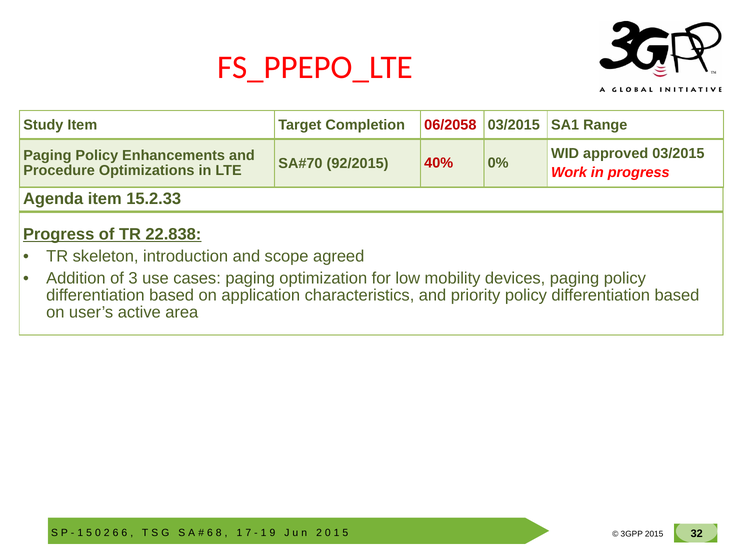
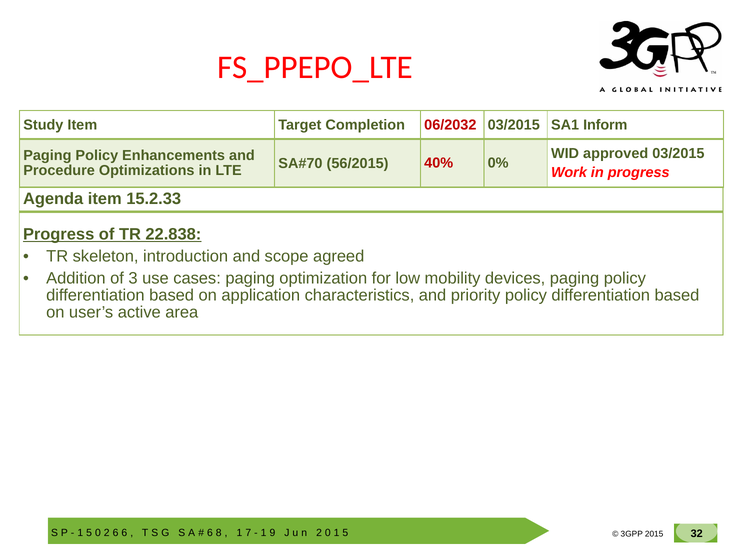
06/2058: 06/2058 -> 06/2032 (450, 125)
Range: Range -> Inform (605, 125)
92/2015: 92/2015 -> 56/2015 (358, 164)
